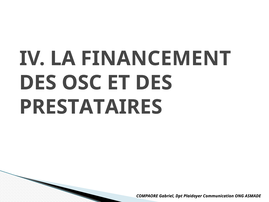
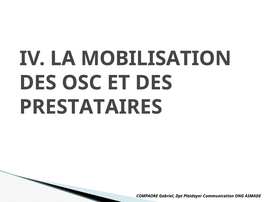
FINANCEMENT: FINANCEMENT -> MOBILISATION (156, 58)
